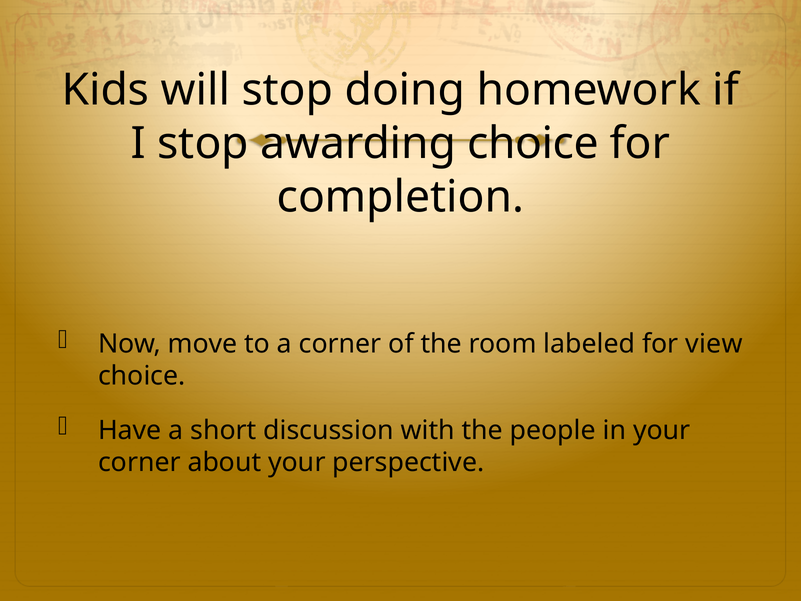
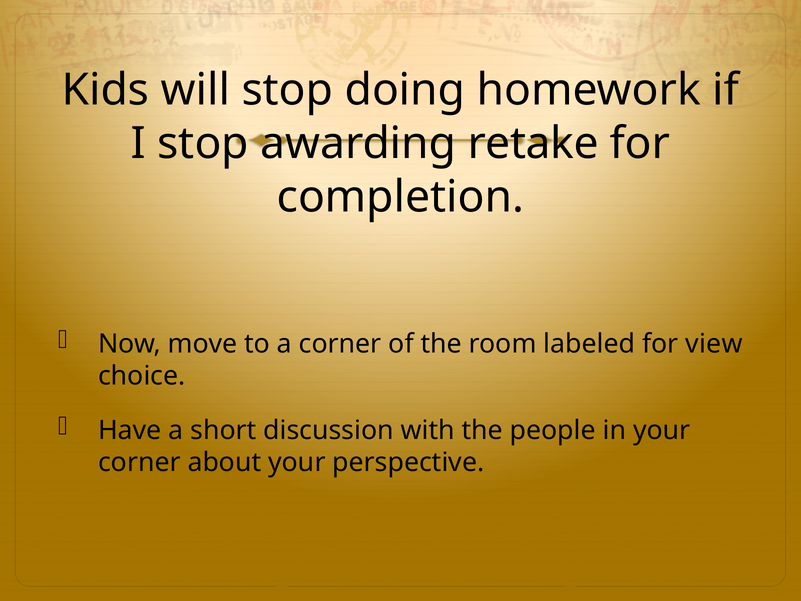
awarding choice: choice -> retake (533, 143)
